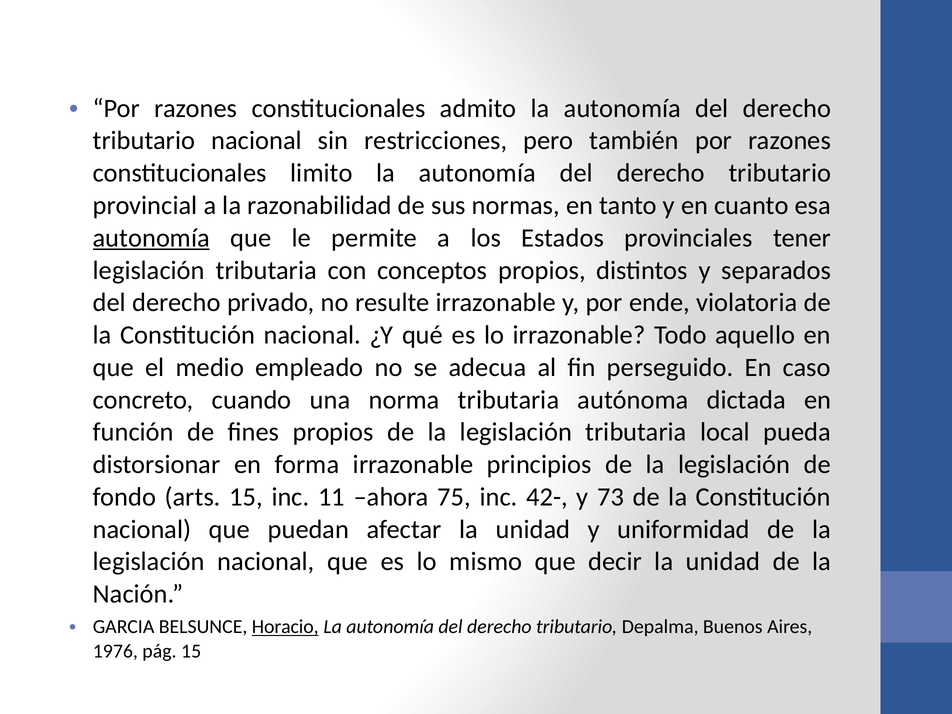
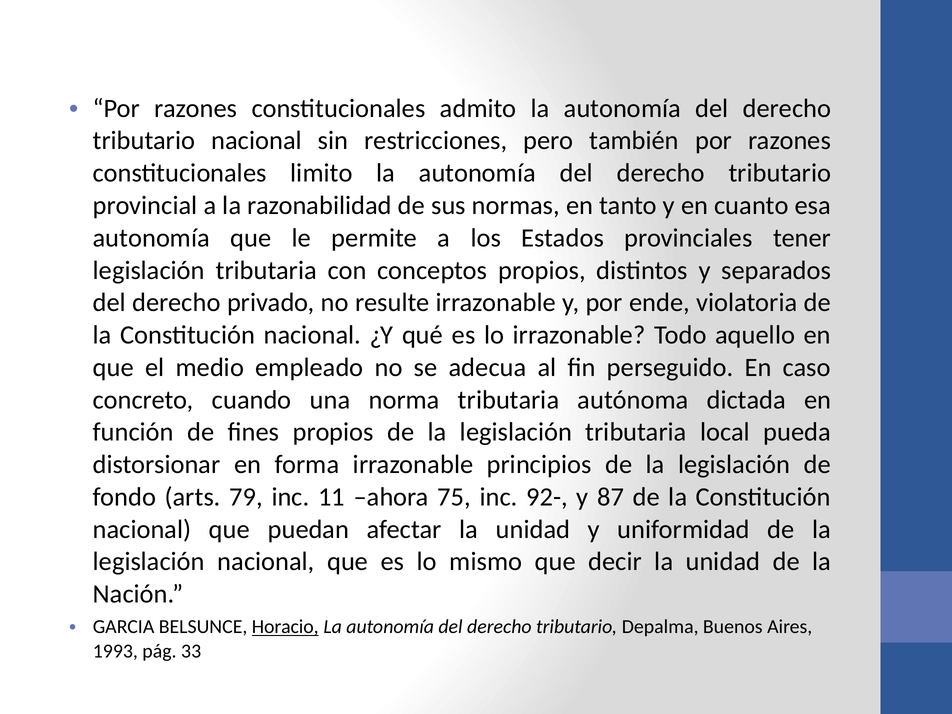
autonomía underline: present -> none (151, 238)
arts 15: 15 -> 79 (246, 497)
42-: 42- -> 92- (547, 497)
73: 73 -> 87 (611, 497)
1976: 1976 -> 1993 (115, 651)
pág 15: 15 -> 33 (191, 651)
